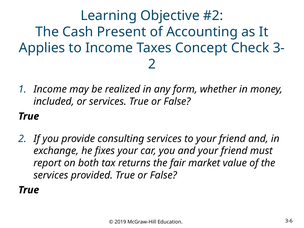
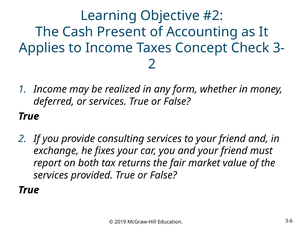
included: included -> deferred (54, 102)
